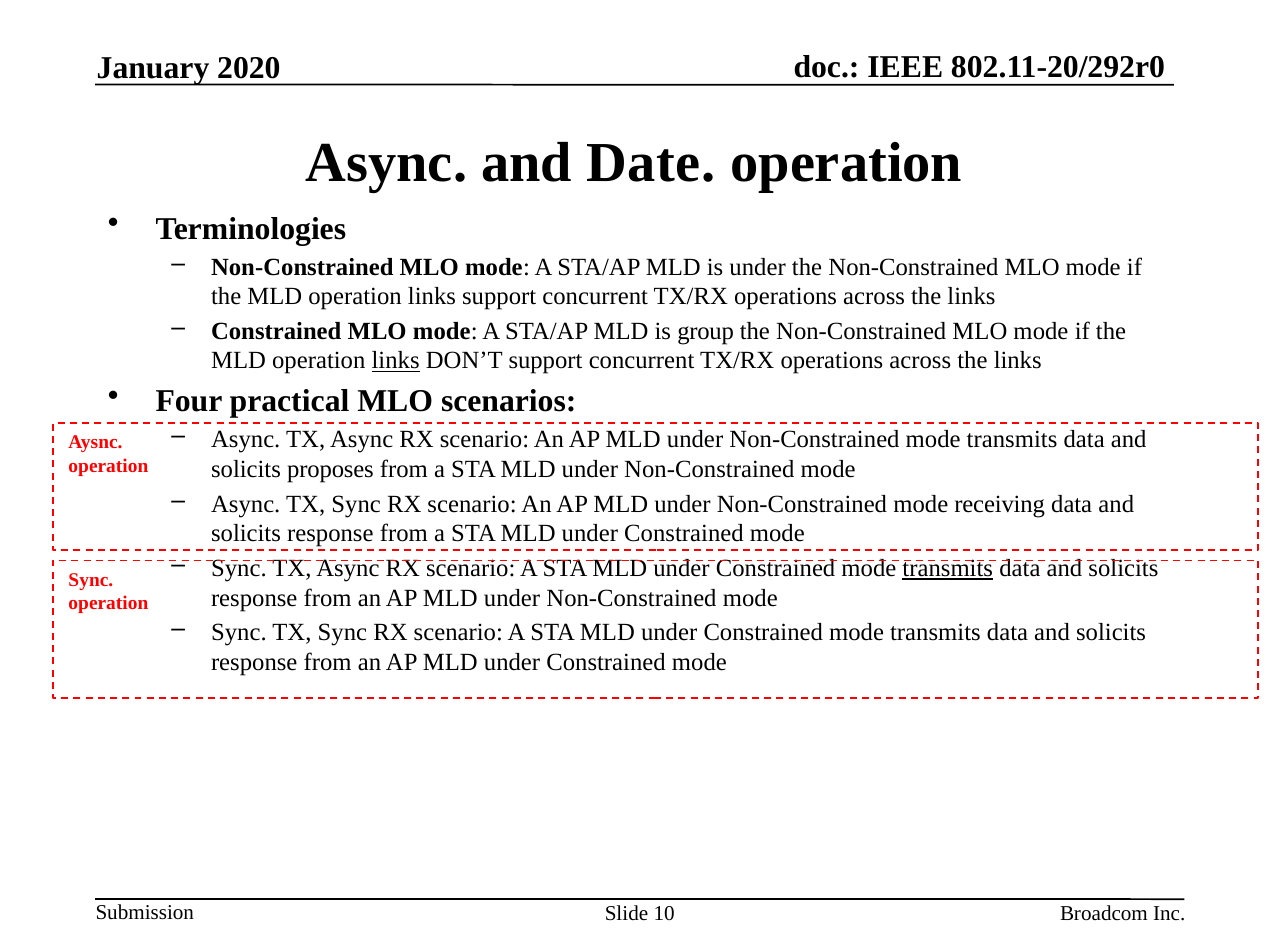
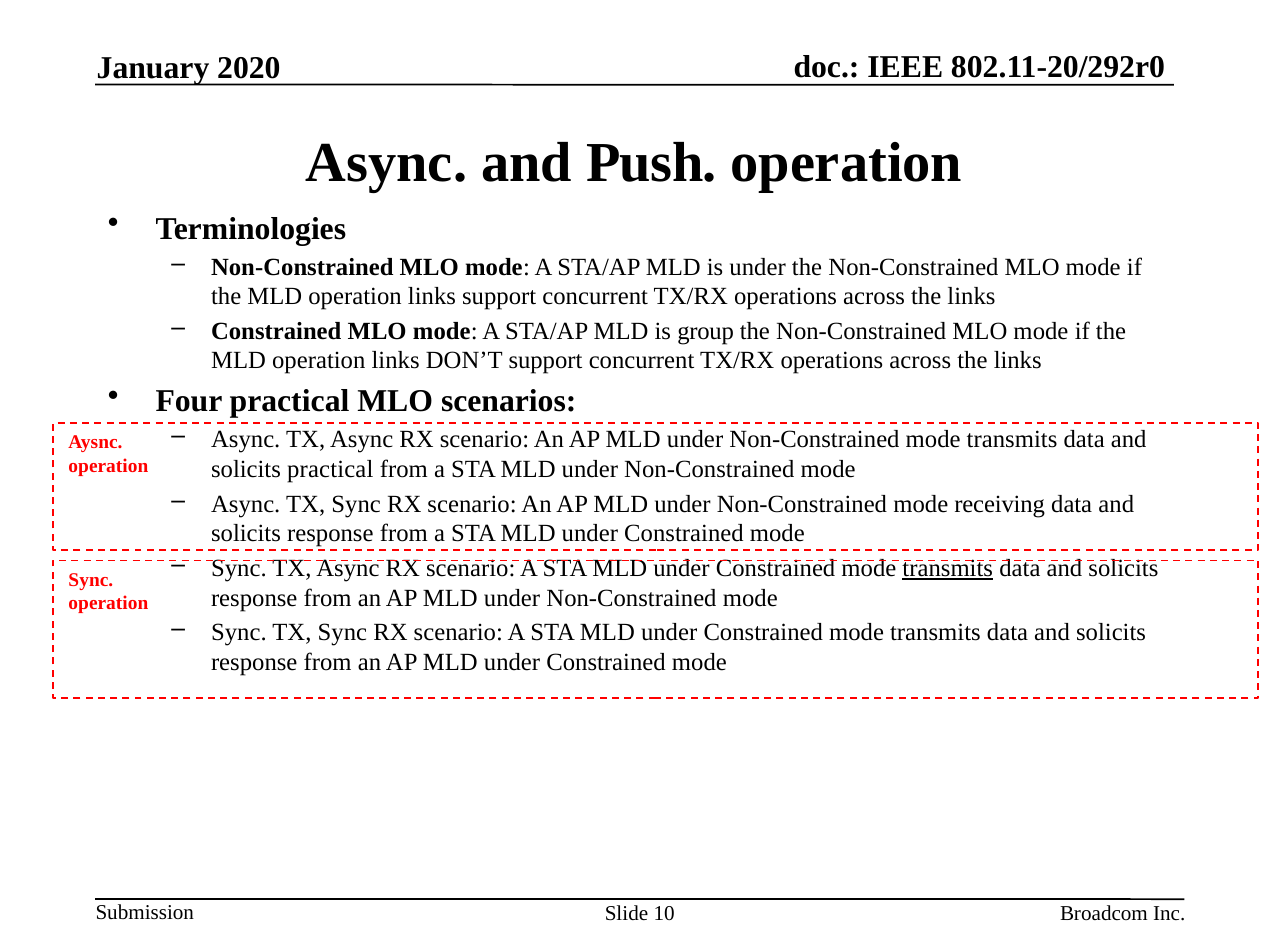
Date: Date -> Push (651, 162)
links underline: present -> none (396, 361)
solicits proposes: proposes -> practical (330, 469)
